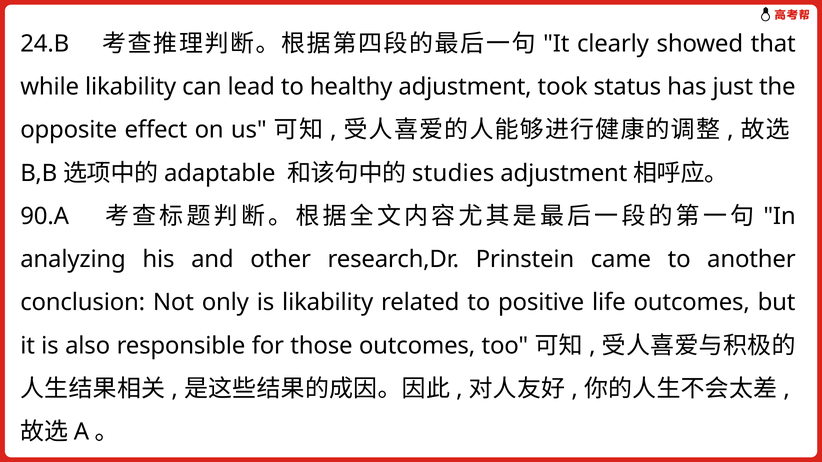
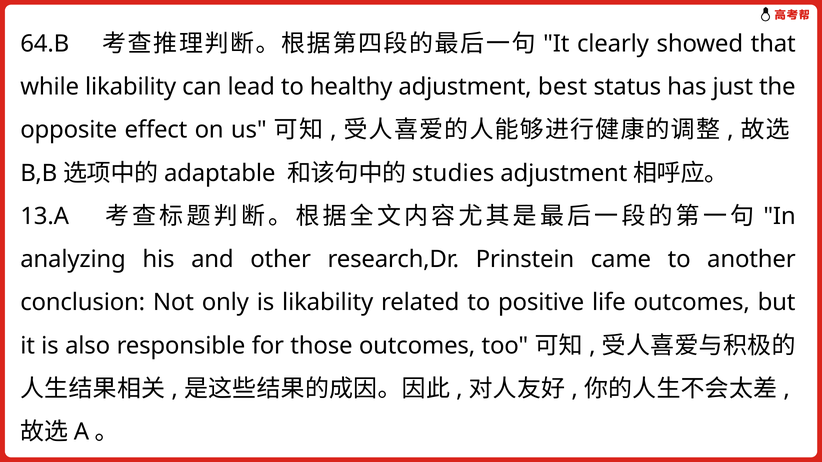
24.B: 24.B -> 64.B (45, 44)
took: took -> best (563, 87)
90.A: 90.A -> 13.A (45, 216)
